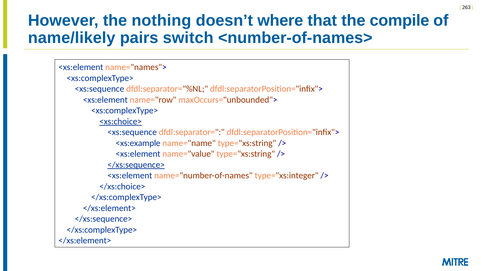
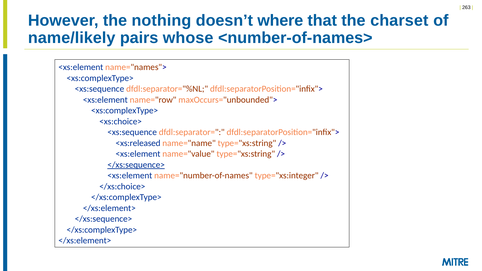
compile: compile -> charset (399, 21)
switch: switch -> whose (188, 38)
<xs:choice> underline: present -> none (121, 121)
<xs:example: <xs:example -> <xs:released (138, 143)
